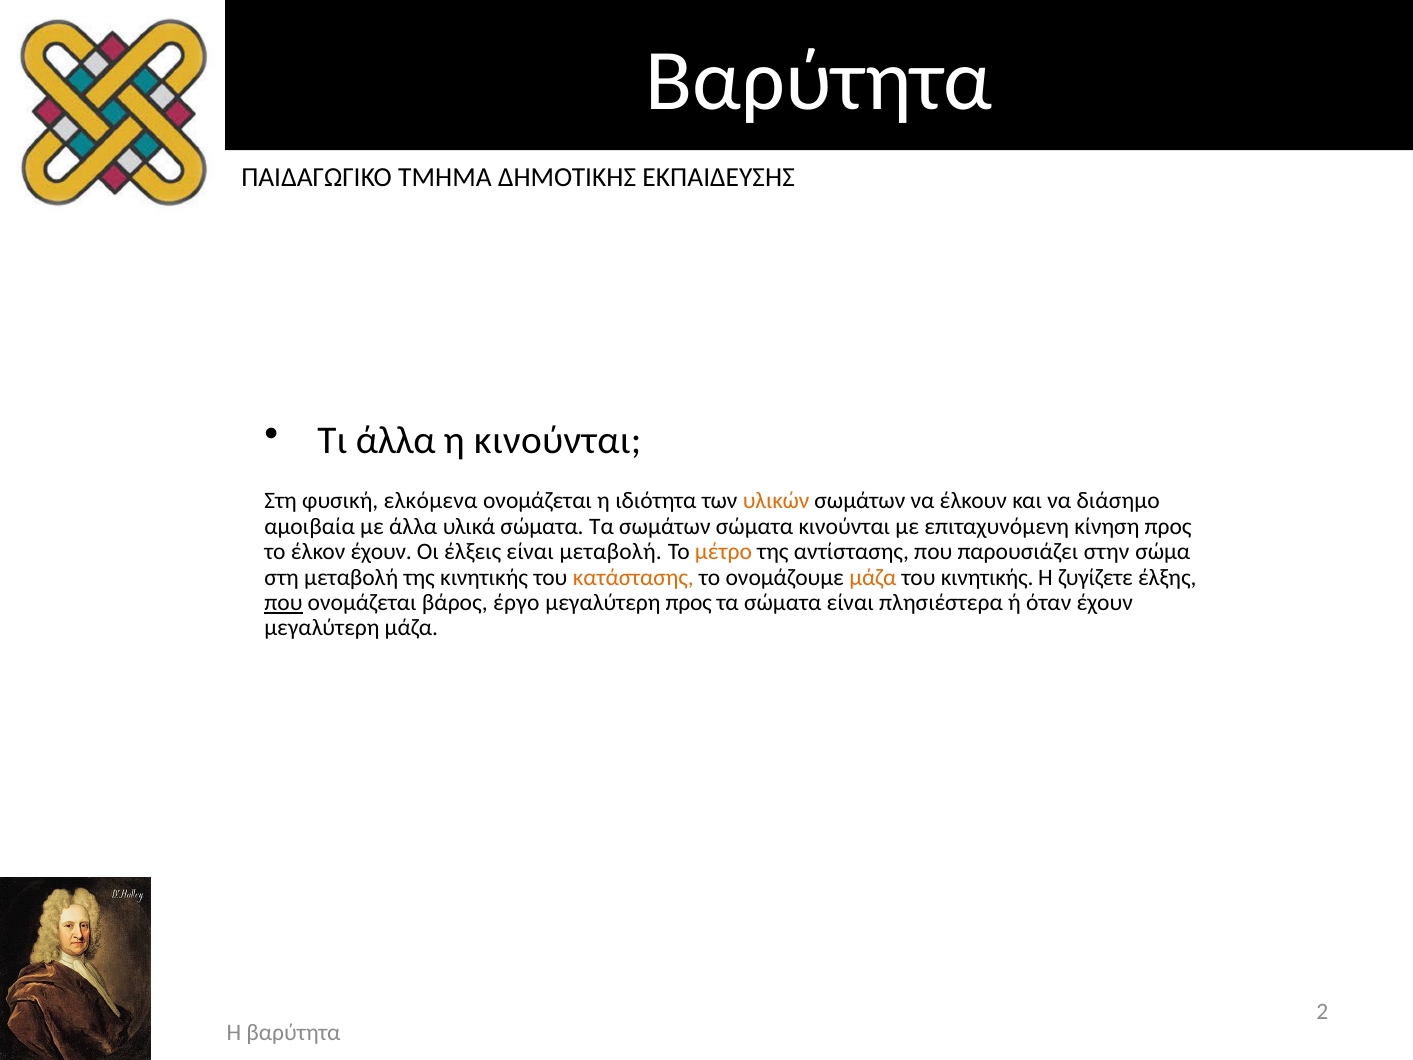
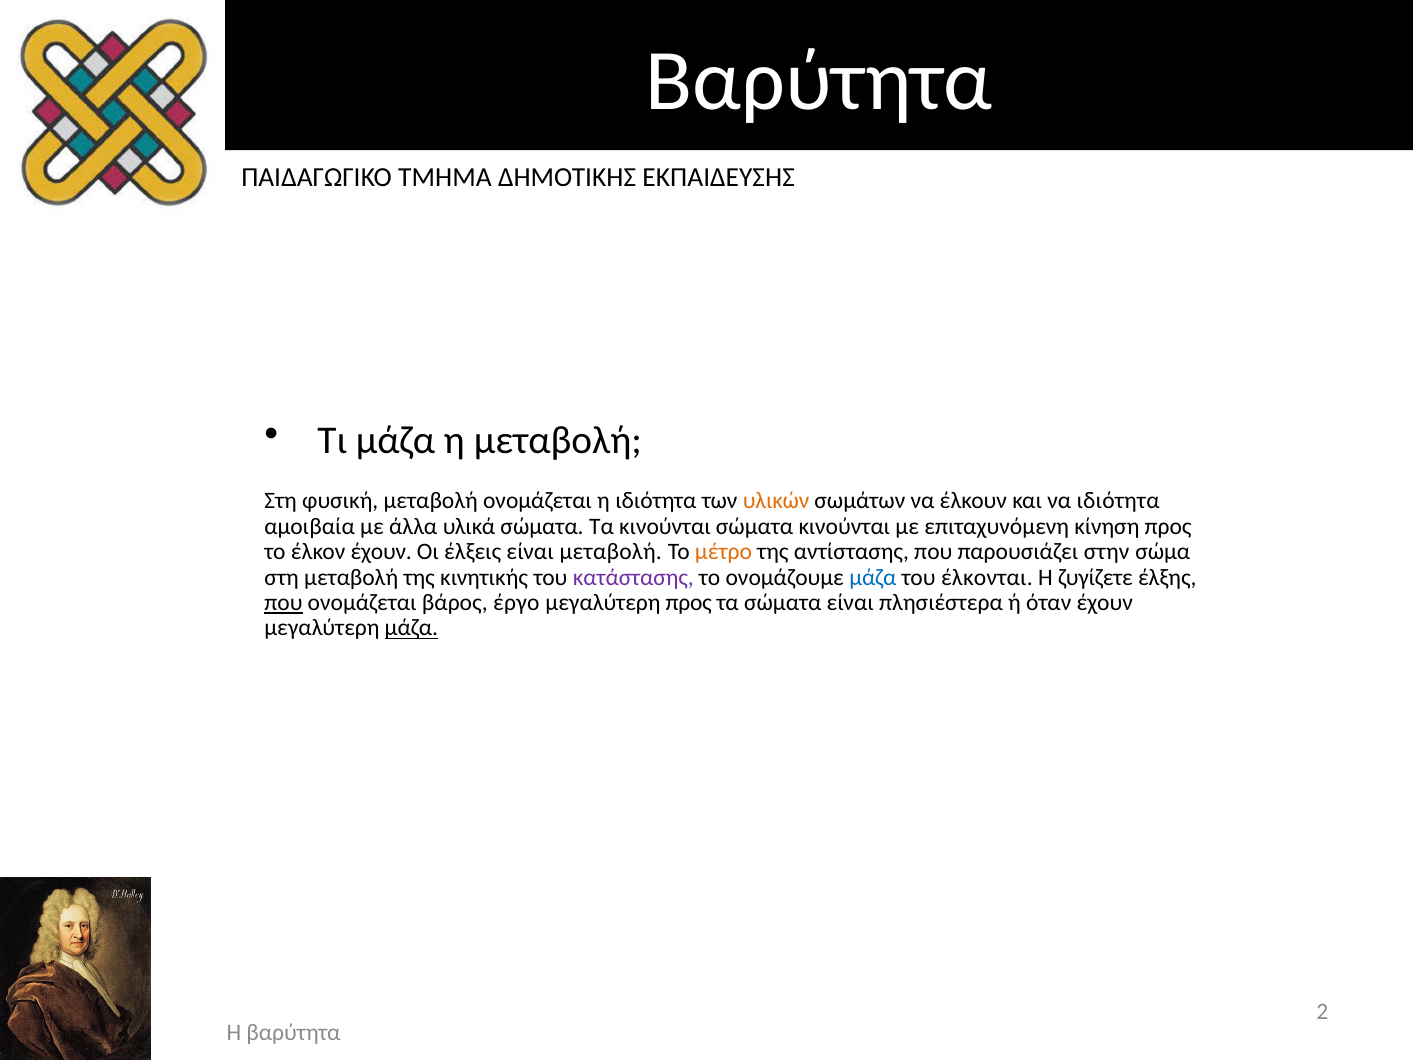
Τι άλλα: άλλα -> μάζα (396, 441)
η κινούνται: κινούνται -> μεταβολή (558, 441)
φυσική ελκόμενα: ελκόμενα -> μεταβολή (431, 501)
να διάσημο: διάσημο -> ιδιότητα (1118, 501)
Τα σωμάτων: σωμάτων -> κινούνται (665, 526)
κατάστασης colour: orange -> purple (633, 577)
μάζα colour: orange -> blue (873, 577)
του κινητικής: κινητικής -> έλκονται (987, 577)
μάζα underline: none -> present (411, 628)
